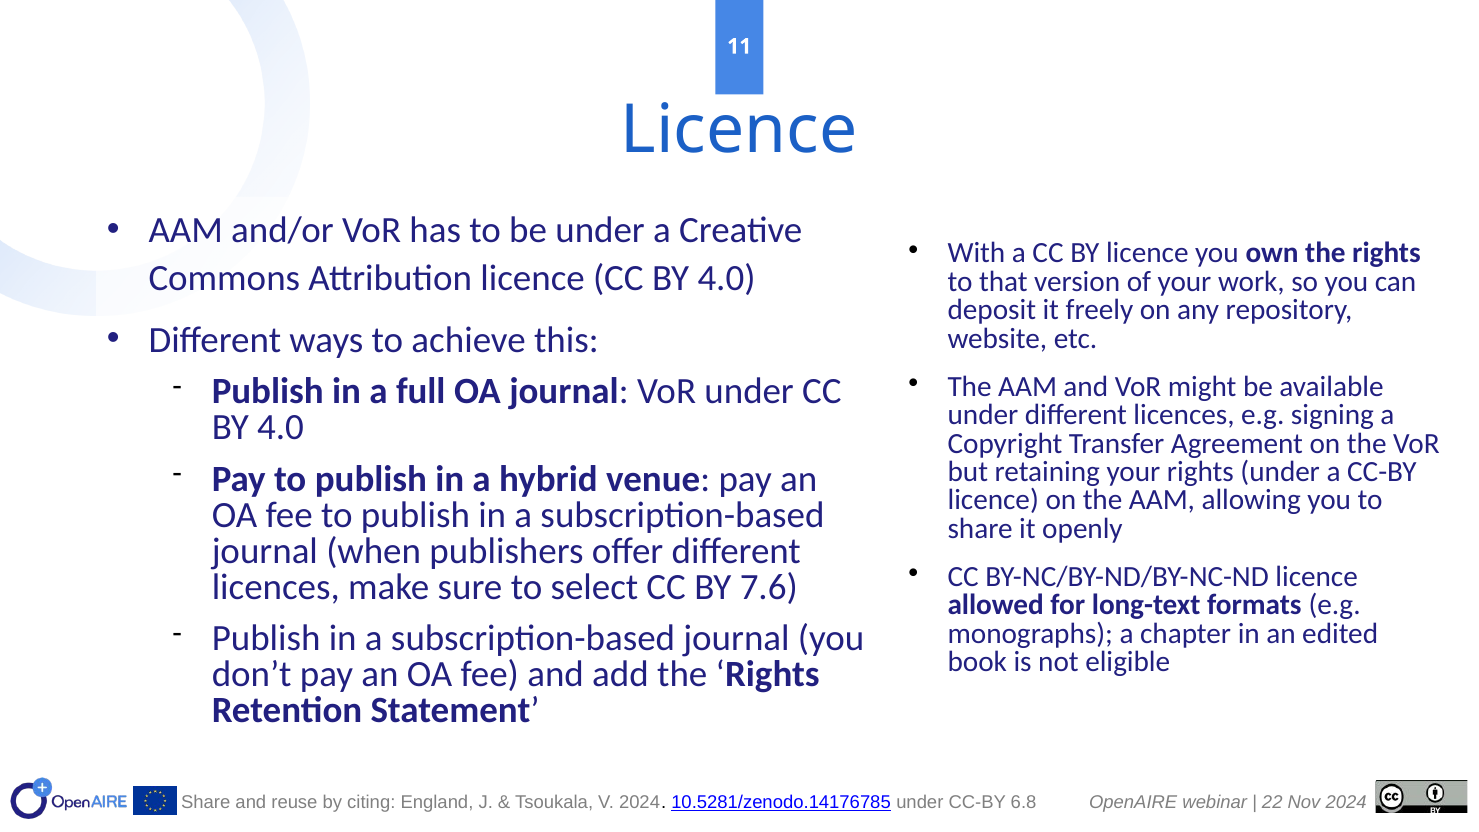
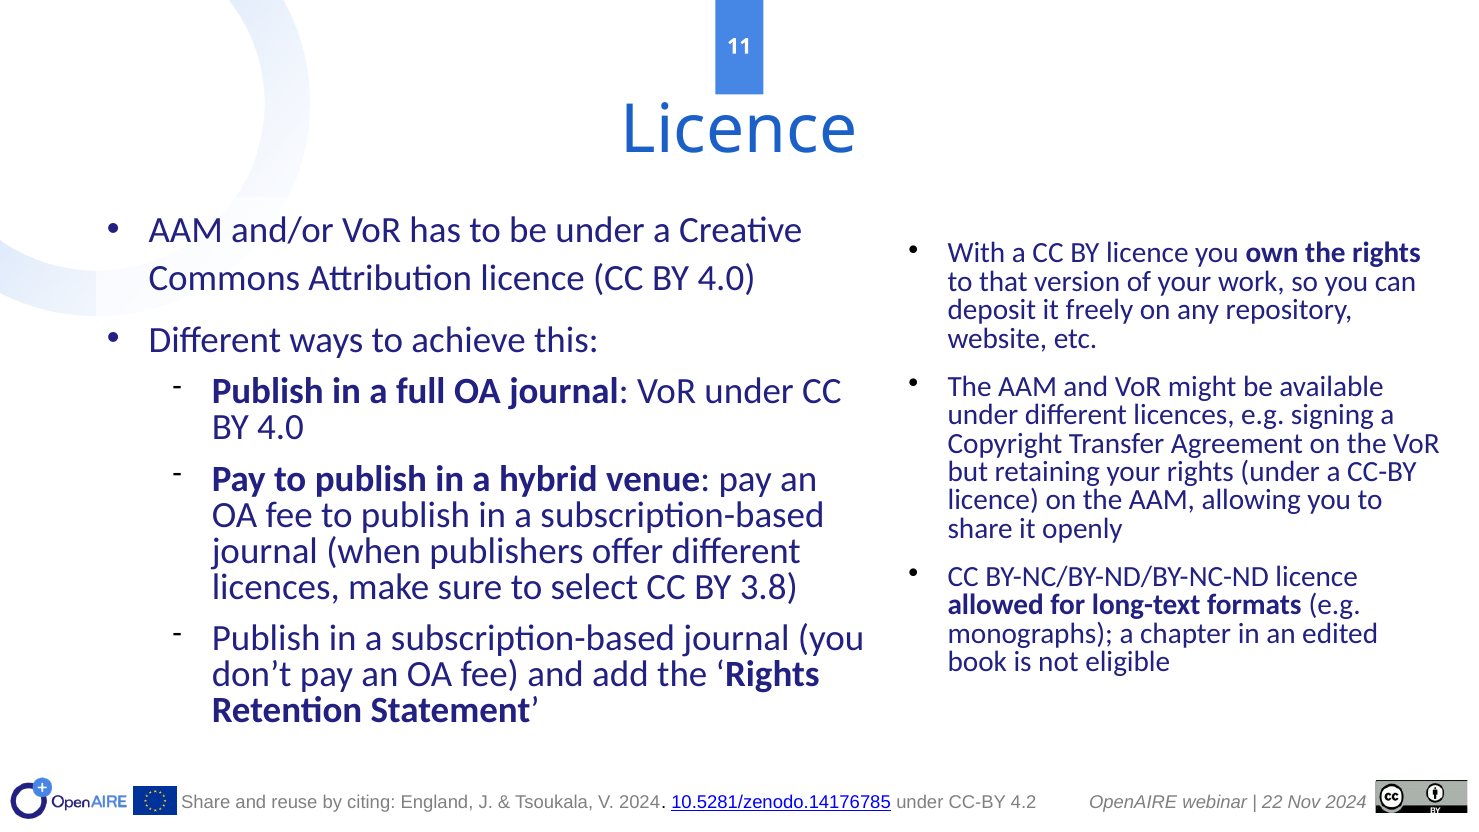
7.6: 7.6 -> 3.8 (769, 587)
6.8: 6.8 -> 4.2 (1024, 802)
